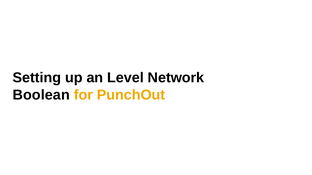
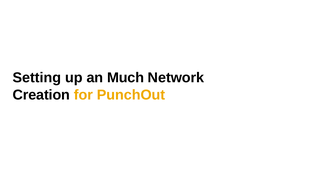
Level: Level -> Much (126, 78)
Boolean: Boolean -> Creation (41, 95)
